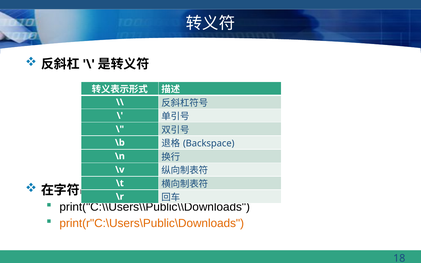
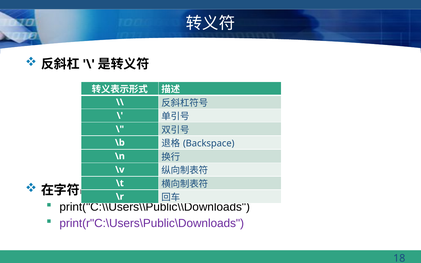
print(r"C:\Users\Public\Downloads colour: orange -> purple (152, 224)
